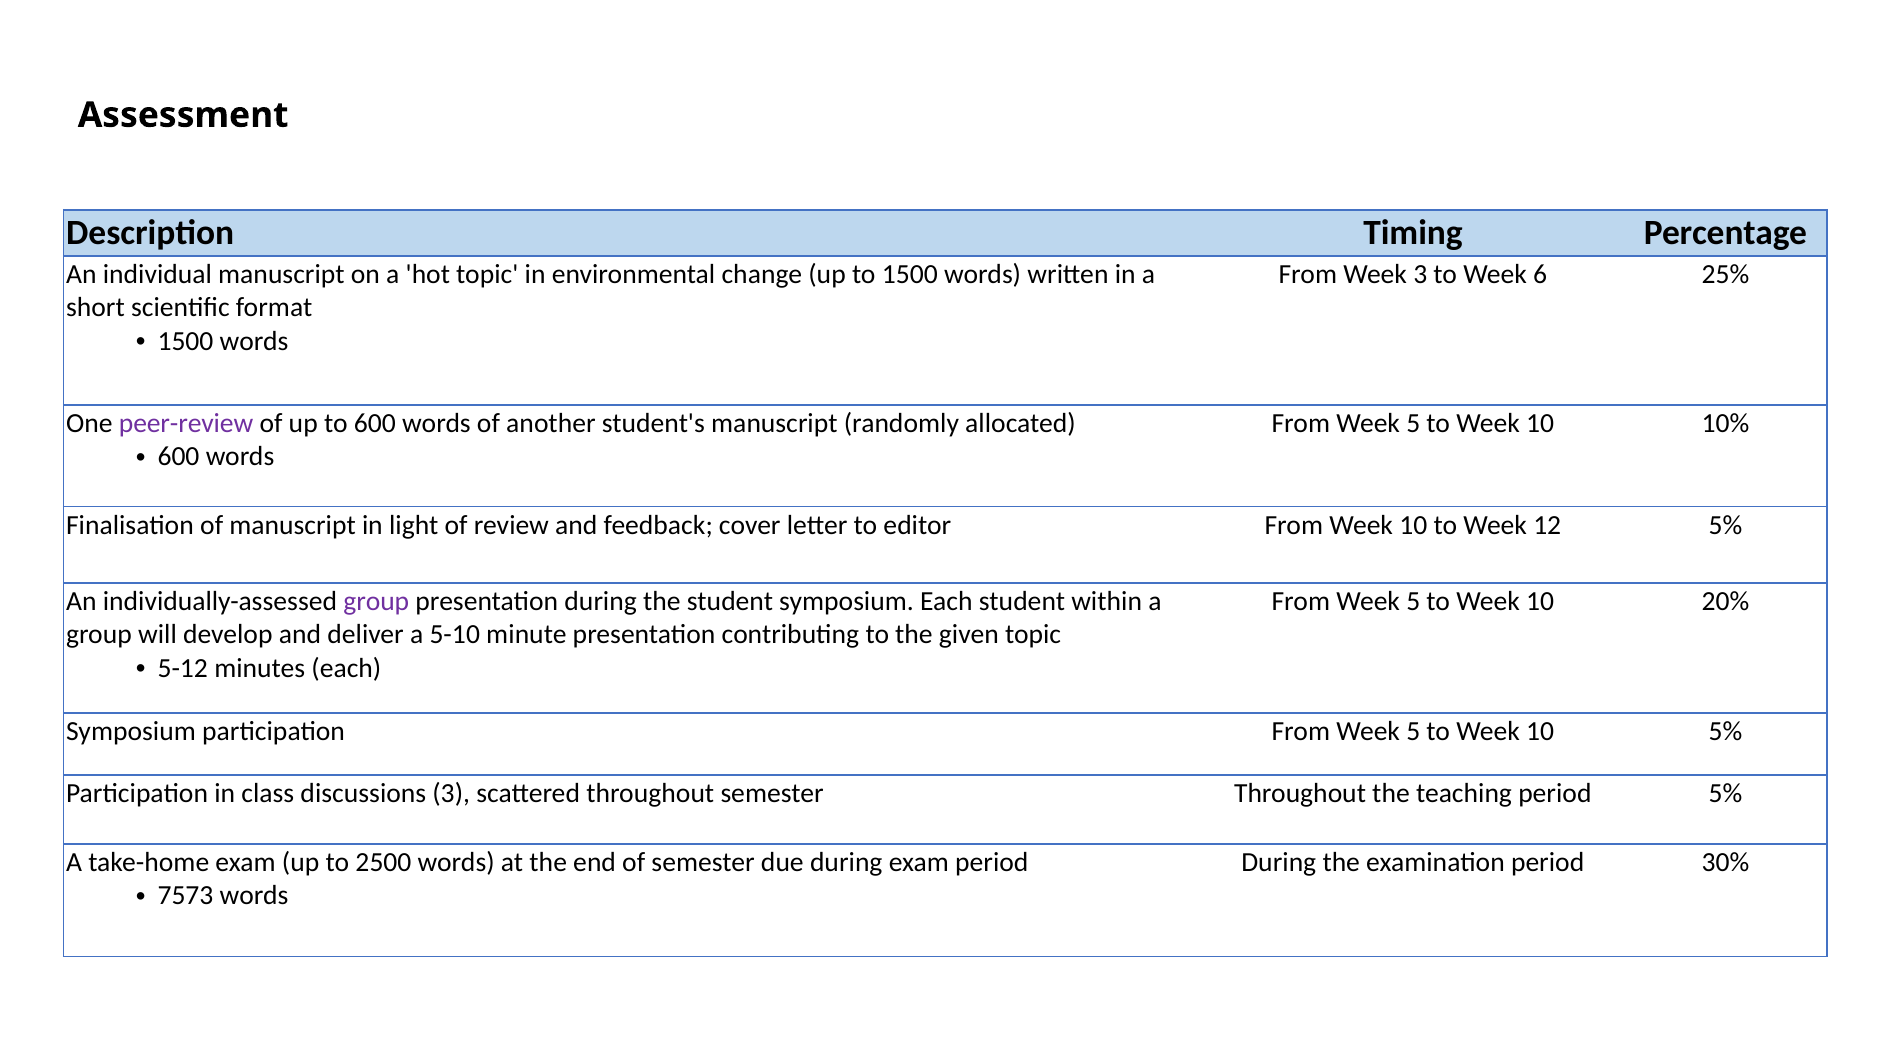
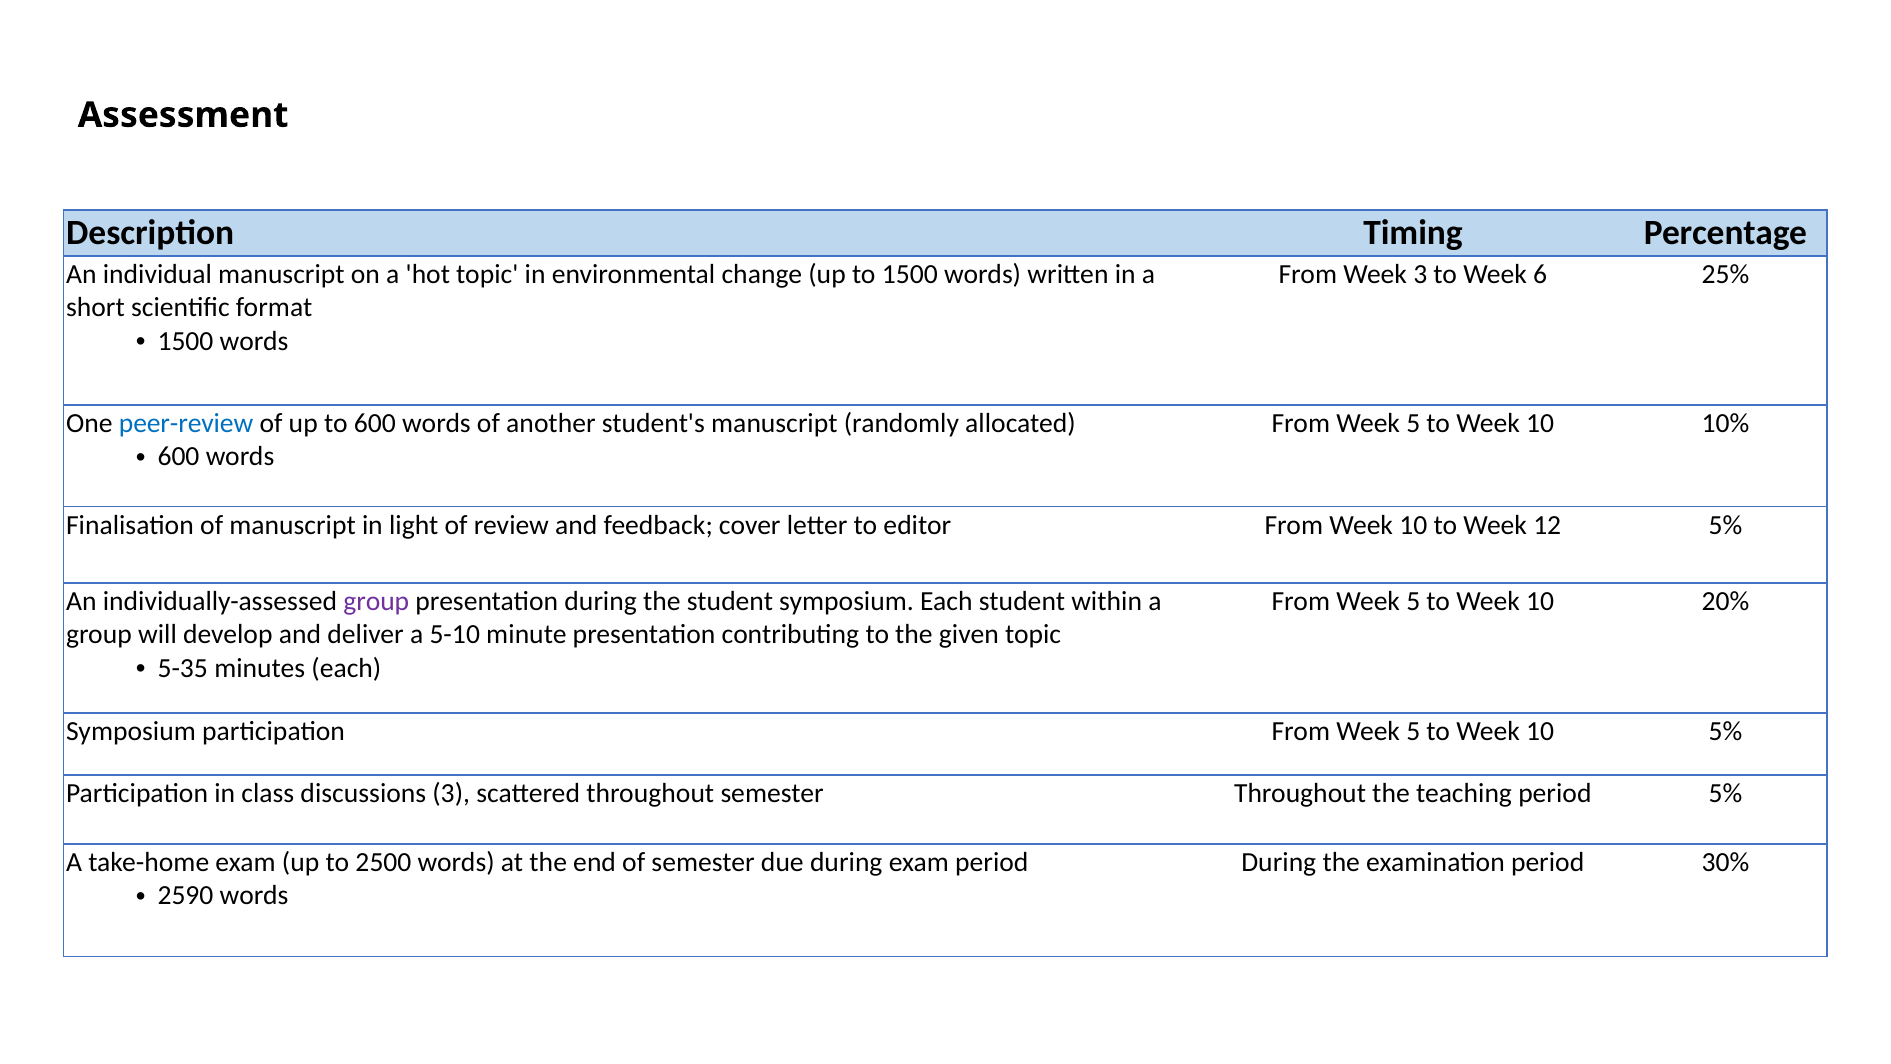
peer-review colour: purple -> blue (186, 423)
5-12: 5-12 -> 5-35 (183, 668)
7573: 7573 -> 2590 (185, 896)
